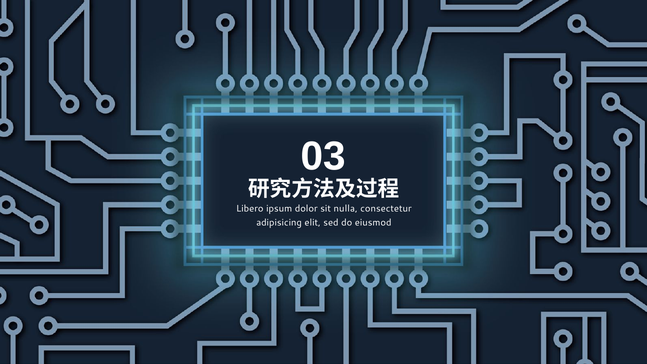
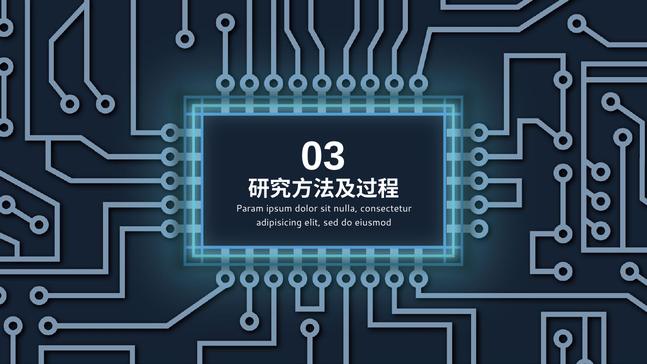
Libero: Libero -> Param (250, 209)
